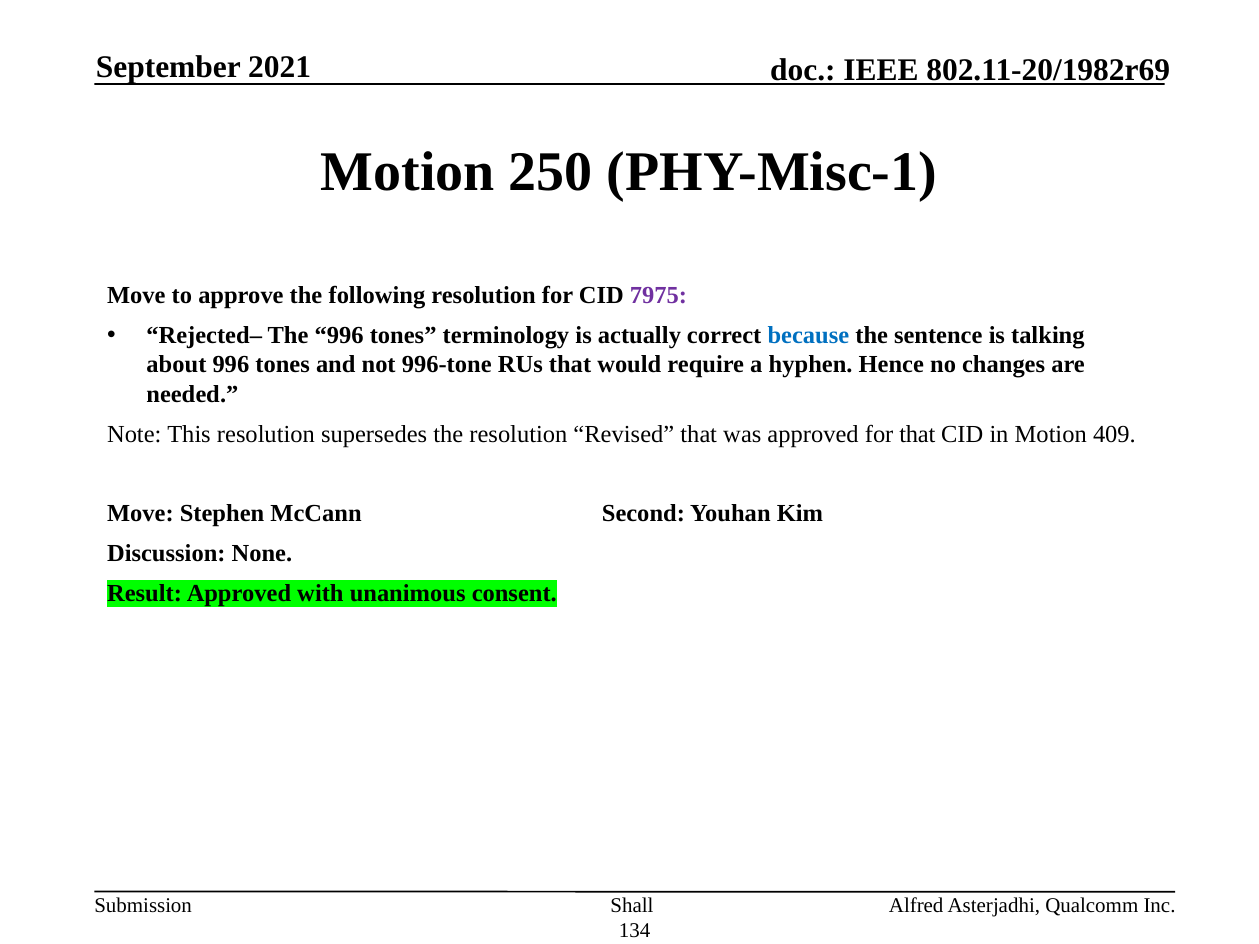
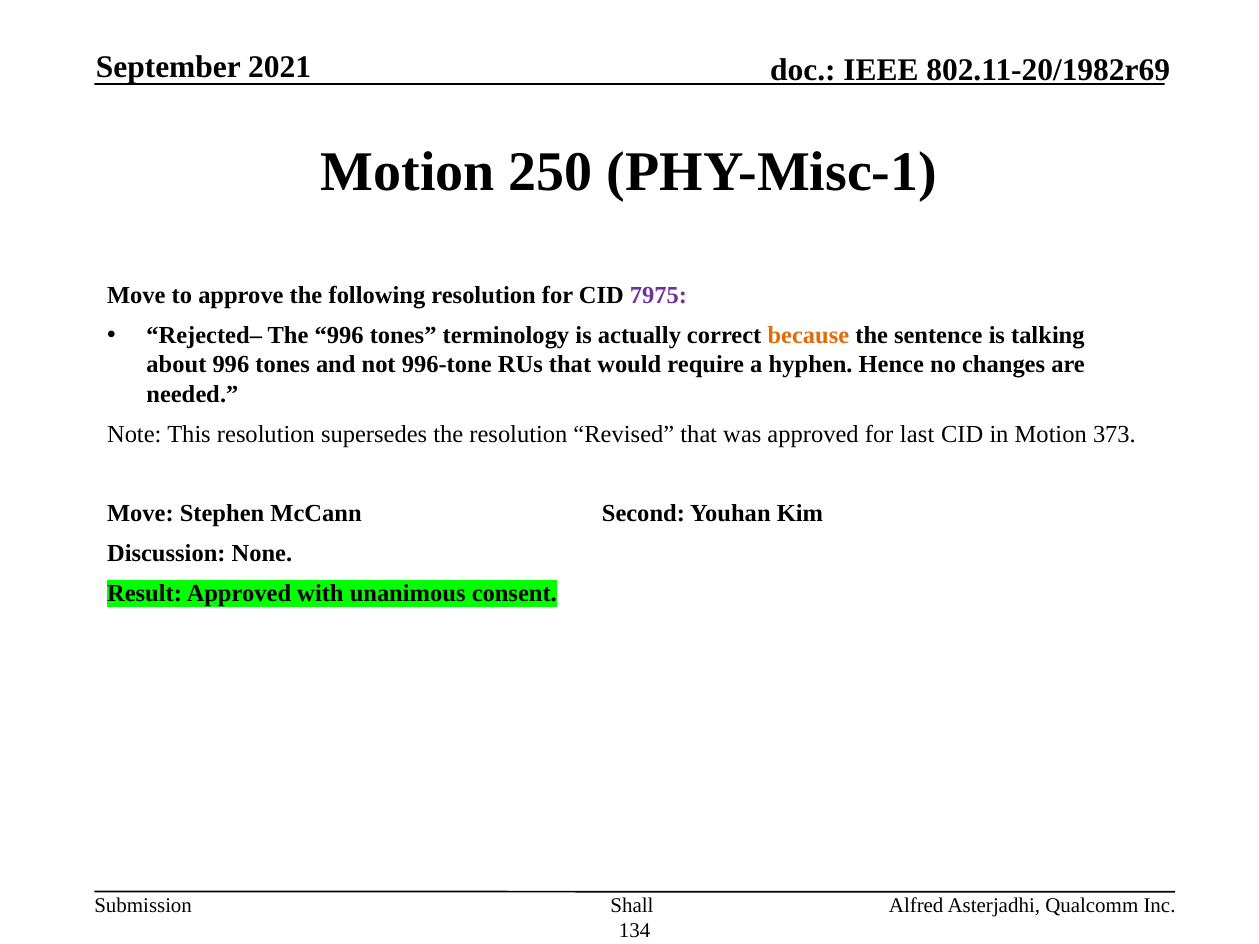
because colour: blue -> orange (808, 335)
for that: that -> last (917, 434)
409: 409 -> 373 (1114, 434)
